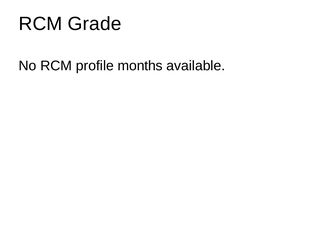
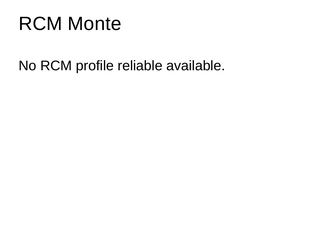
Grade: Grade -> Monte (95, 24)
months: months -> reliable (140, 66)
